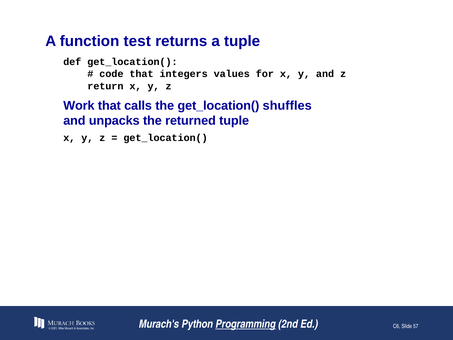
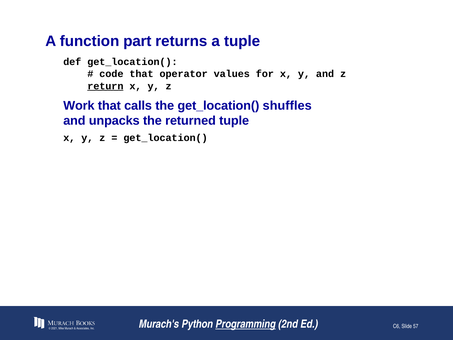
test: test -> part (137, 41)
integers: integers -> operator (184, 74)
return underline: none -> present (105, 86)
